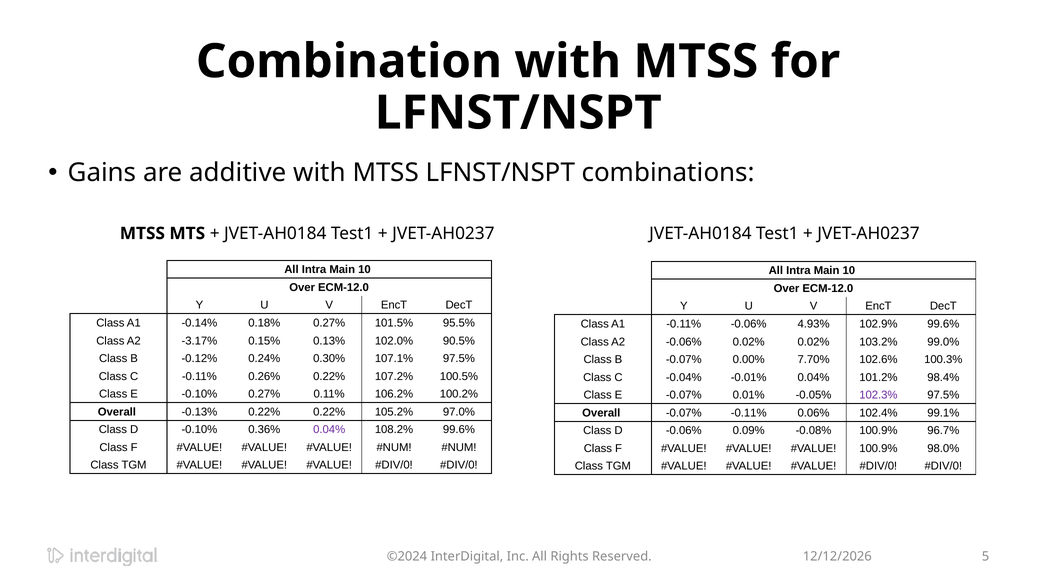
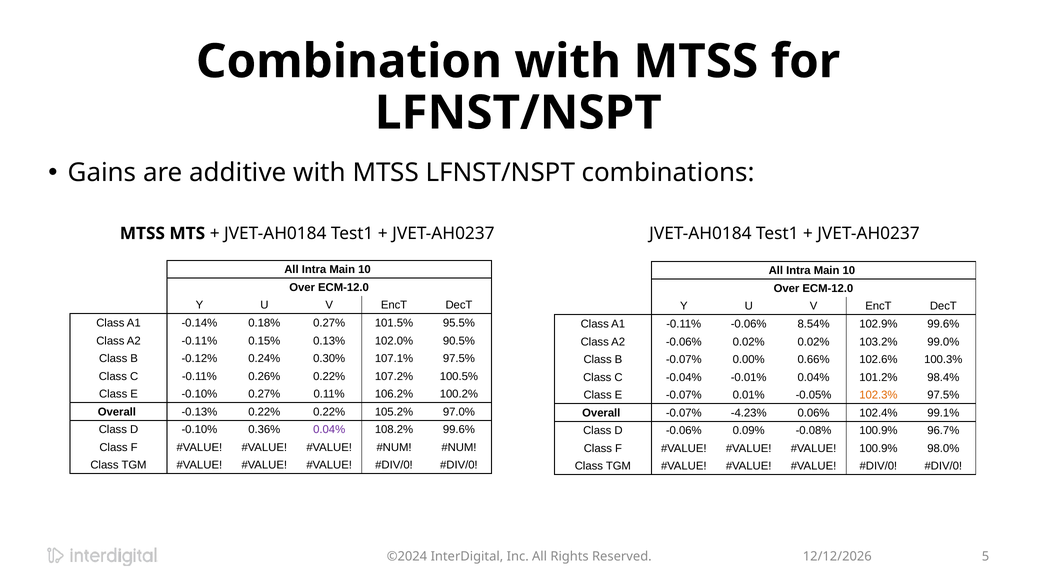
4.93%: 4.93% -> 8.54% (814, 324)
A2 -3.17%: -3.17% -> -0.11% (199, 341)
7.70%: 7.70% -> 0.66% (814, 360)
102.3% colour: purple -> orange (878, 395)
-0.07% -0.11%: -0.11% -> -4.23% (749, 413)
